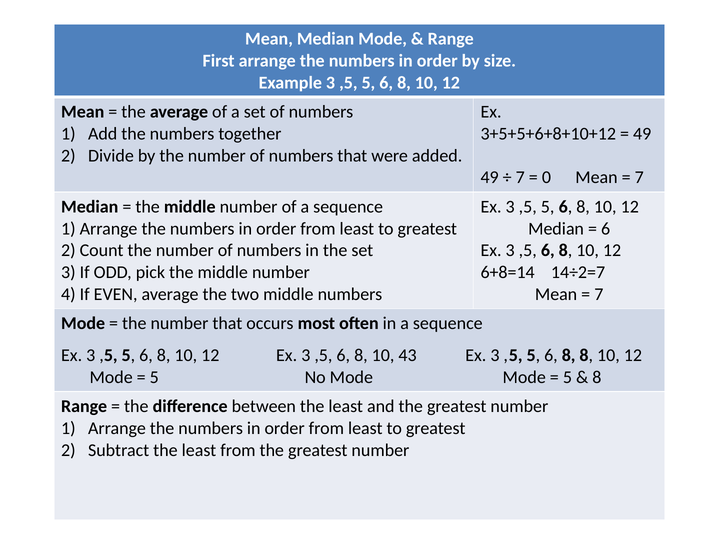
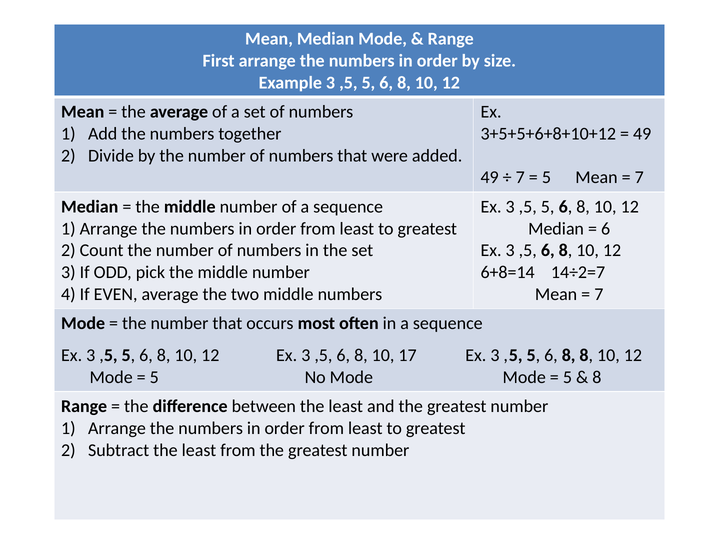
0: 0 -> 5 (546, 178)
43: 43 -> 17 (408, 355)
